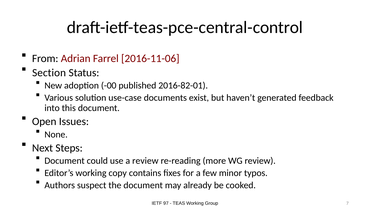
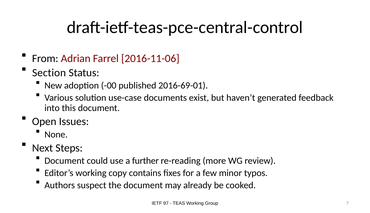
2016-82-01: 2016-82-01 -> 2016-69-01 (183, 86)
a review: review -> further (145, 161)
